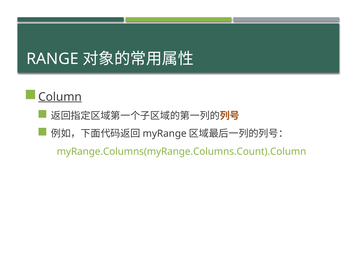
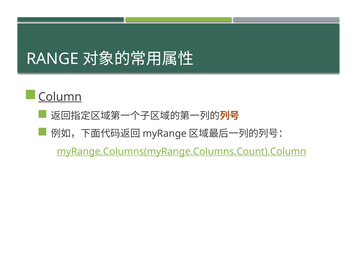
myRange.Columns(myRange.Columns.Count).Column underline: none -> present (182, 151)
